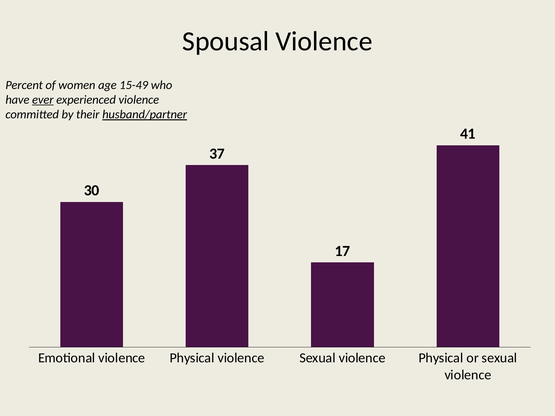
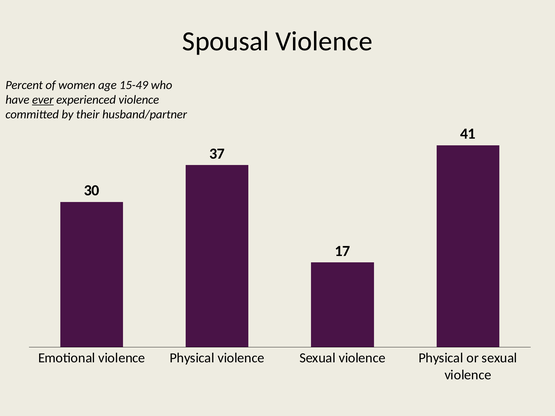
husband/partner underline: present -> none (145, 115)
